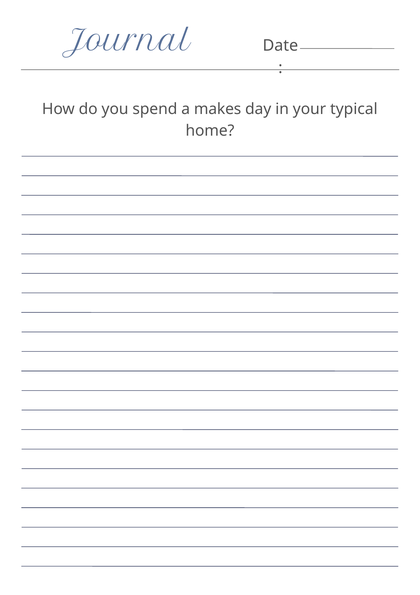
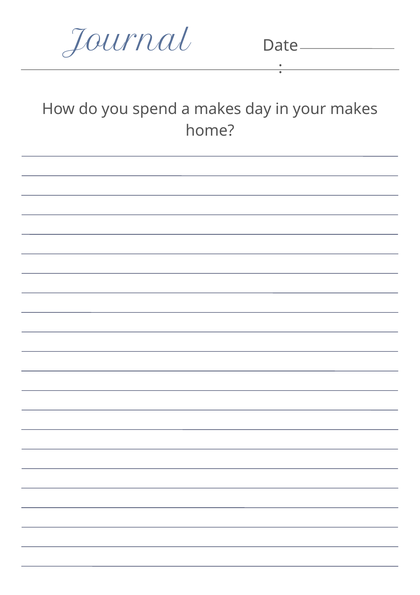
your typical: typical -> makes (354, 109)
